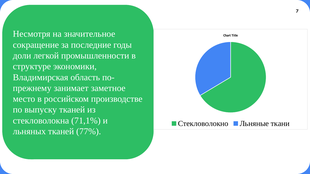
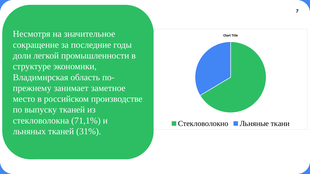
77%: 77% -> 31% (89, 132)
